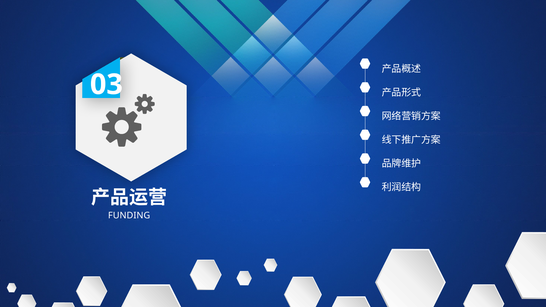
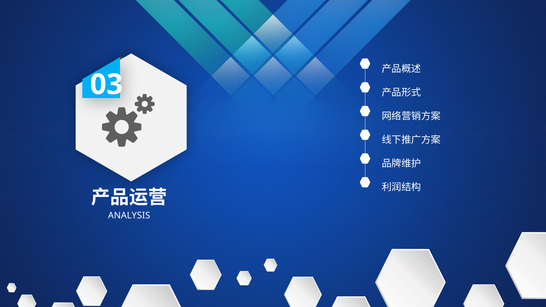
FUNDING: FUNDING -> ANALYSIS (129, 216)
